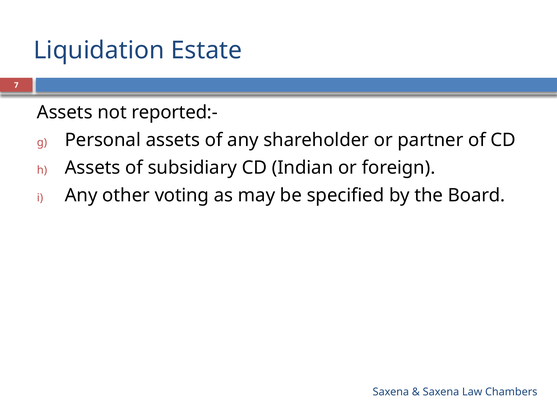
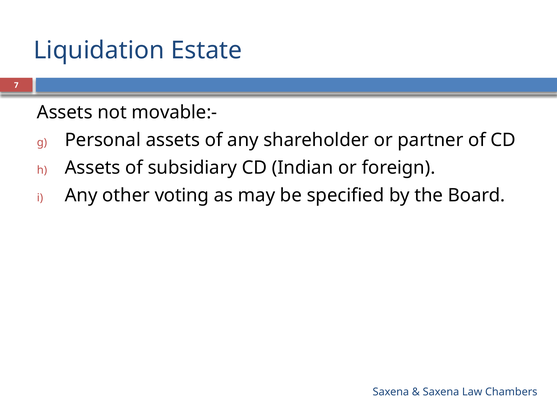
reported:-: reported:- -> movable:- (174, 113)
